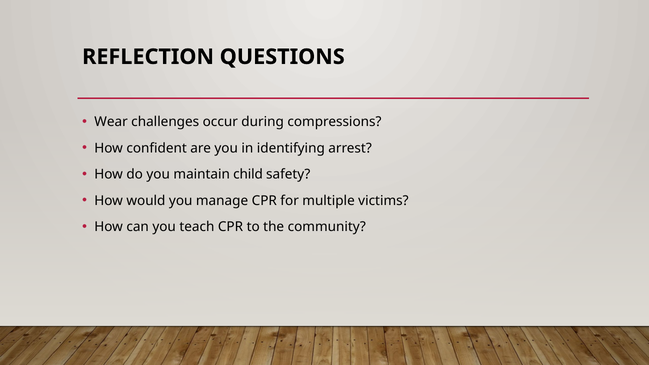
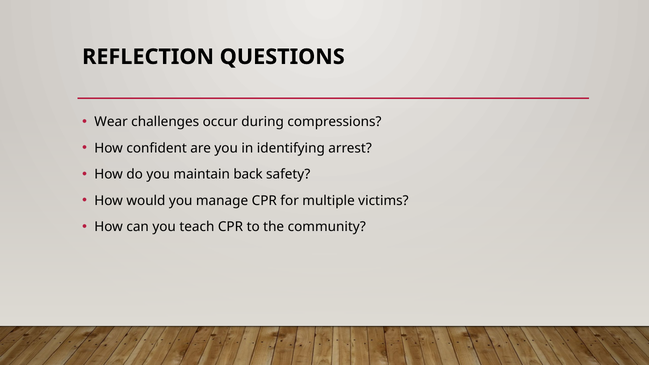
child: child -> back (248, 175)
